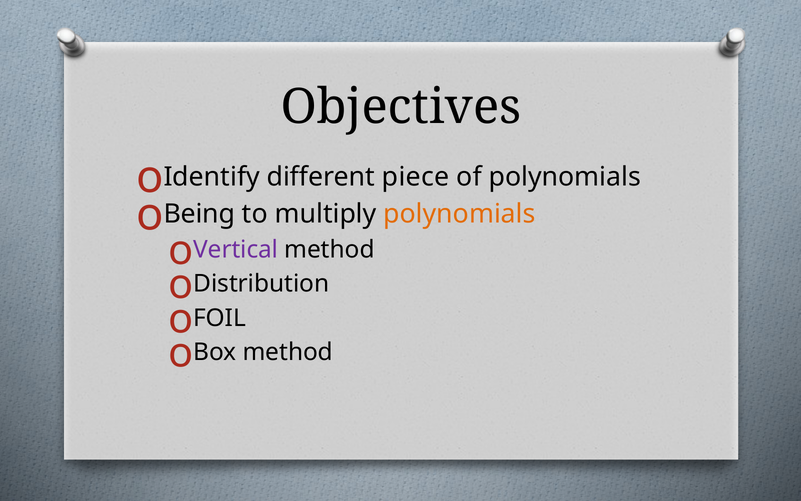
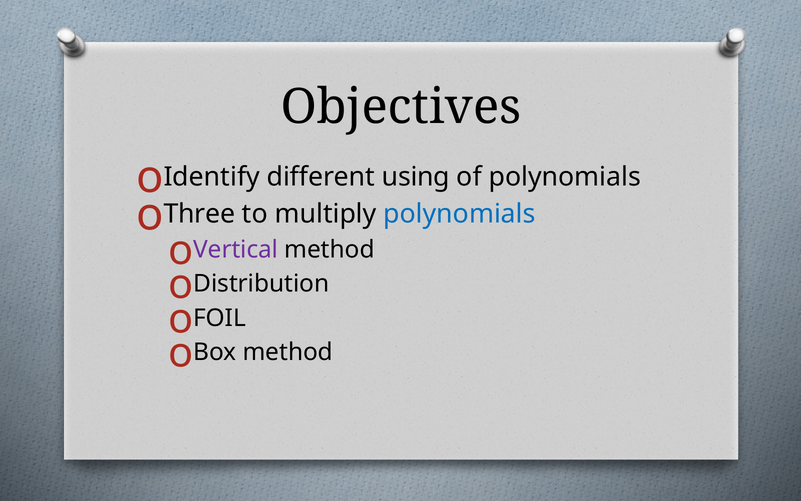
piece: piece -> using (416, 177)
Being: Being -> Three (199, 214)
polynomials colour: orange -> blue (459, 214)
